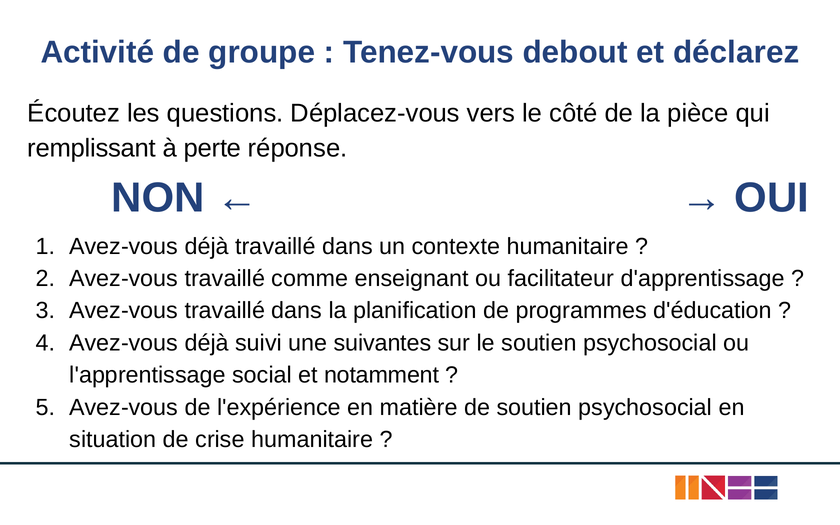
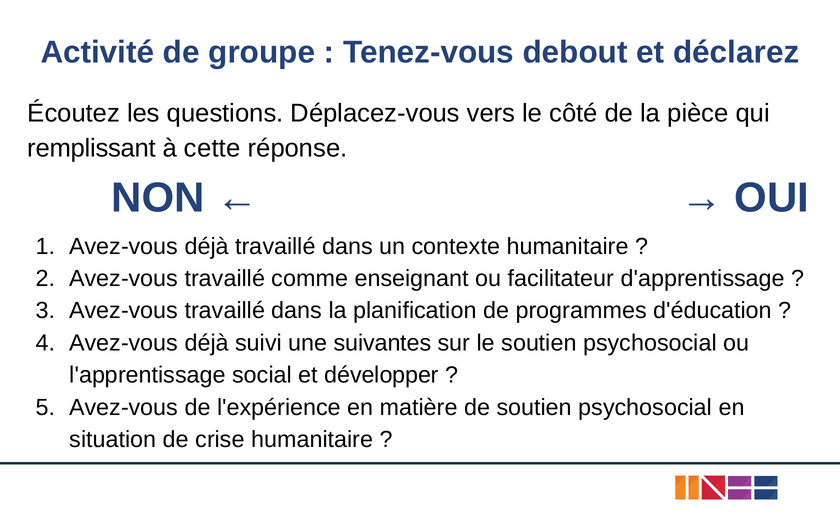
perte: perte -> cette (212, 148)
notamment: notamment -> développer (382, 375)
